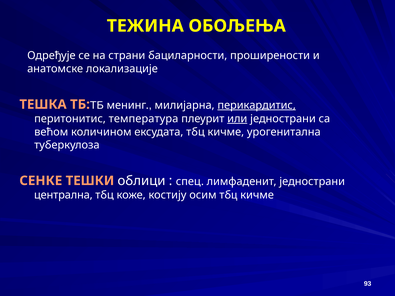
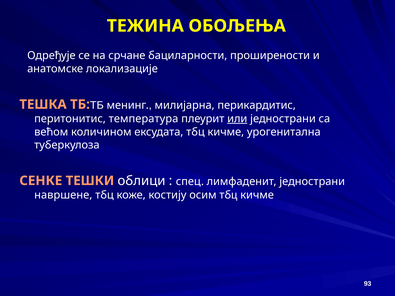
страни: страни -> срчане (127, 56)
перикардитис underline: present -> none (257, 105)
централна: централна -> навршене (63, 195)
